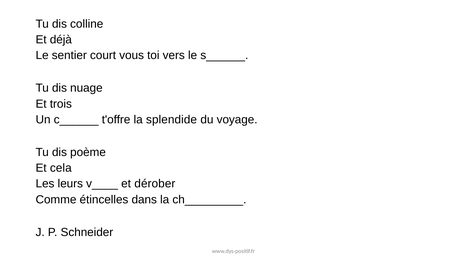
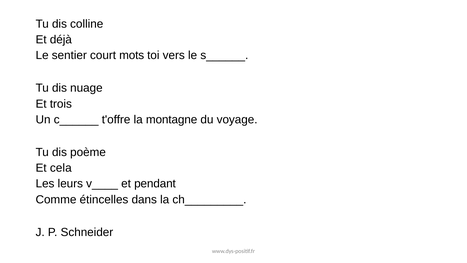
vous: vous -> mots (132, 55)
splendide: splendide -> montagne (172, 119)
dérober: dérober -> pendant (155, 184)
